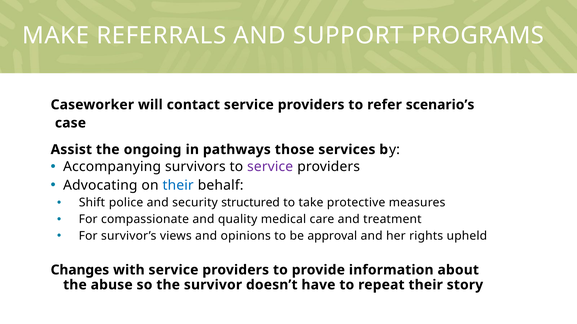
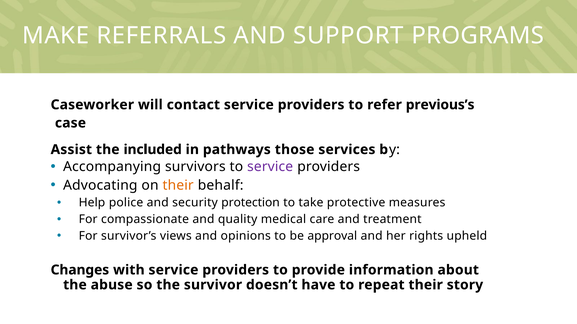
scenario’s: scenario’s -> previous’s (440, 105)
ongoing: ongoing -> included (153, 150)
their colour: blue -> orange (178, 185)
Shift: Shift -> Help (92, 203)
structured: structured -> protection (251, 203)
